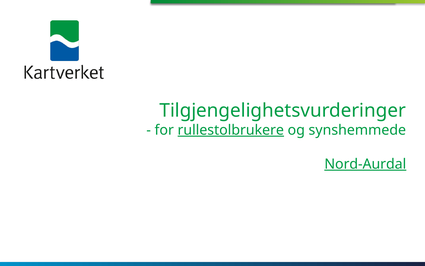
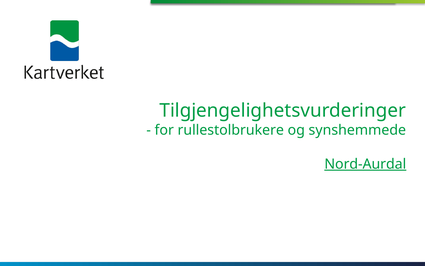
rullestolbrukere underline: present -> none (231, 130)
